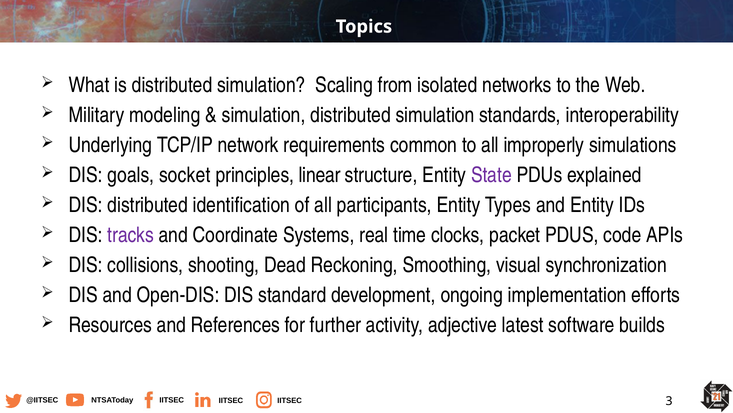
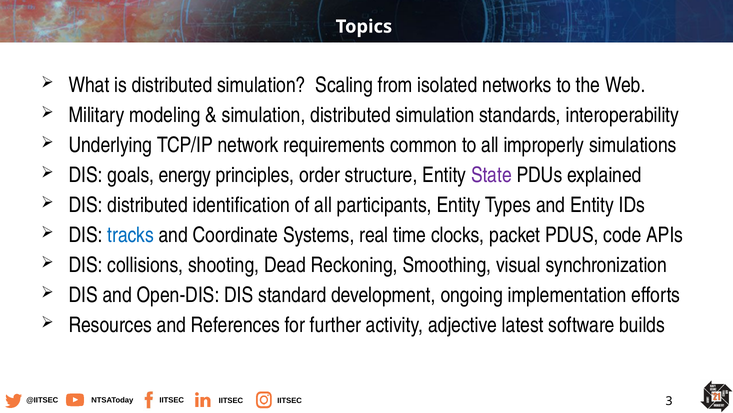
socket: socket -> energy (185, 175)
linear: linear -> order (320, 175)
tracks colour: purple -> blue (131, 235)
